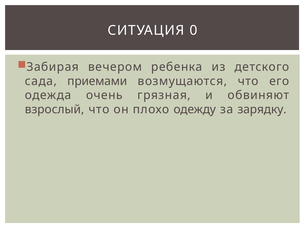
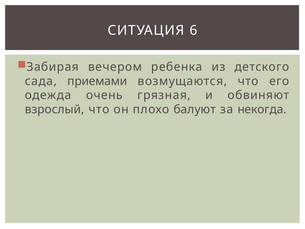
0: 0 -> 6 (193, 30)
одежду: одежду -> балуют (195, 109)
зарядку: зарядку -> некогда (262, 109)
